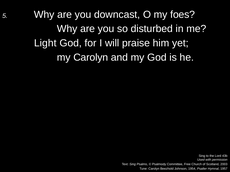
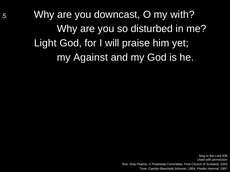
my foes: foes -> with (182, 15)
my Carolyn: Carolyn -> Against (91, 57)
